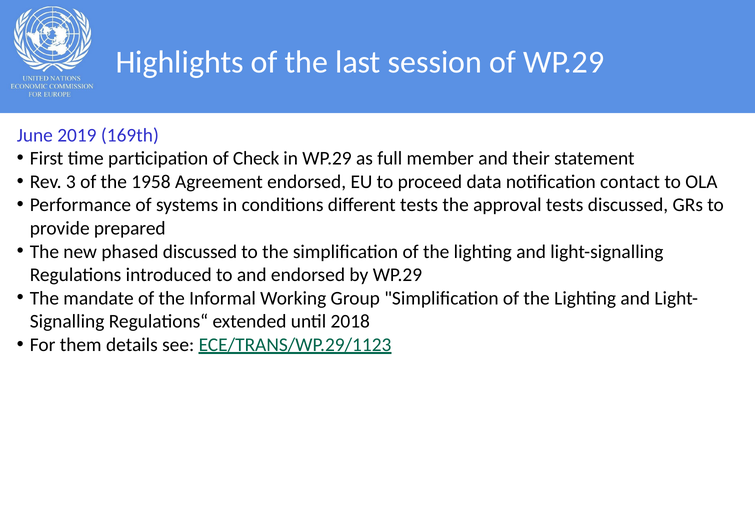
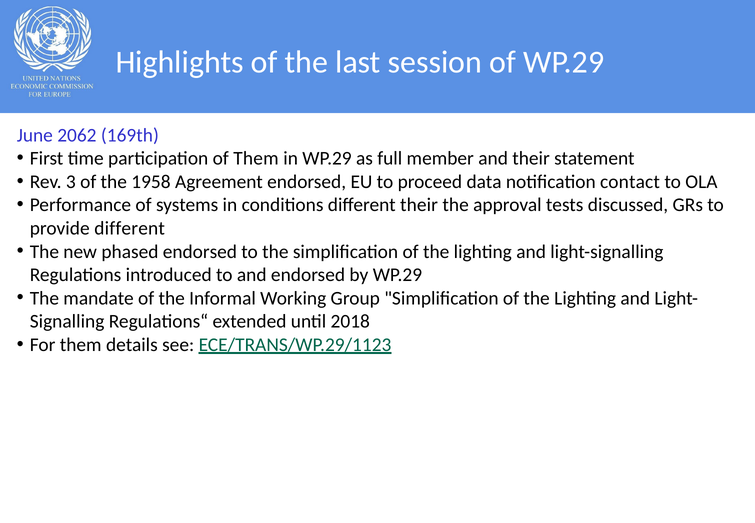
2019: 2019 -> 2062 (77, 135)
of Check: Check -> Them (256, 158)
different tests: tests -> their (419, 205)
provide prepared: prepared -> different (130, 228)
phased discussed: discussed -> endorsed (200, 251)
